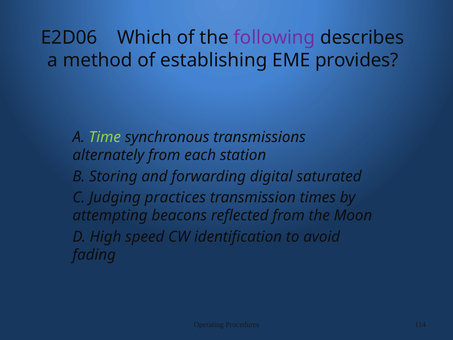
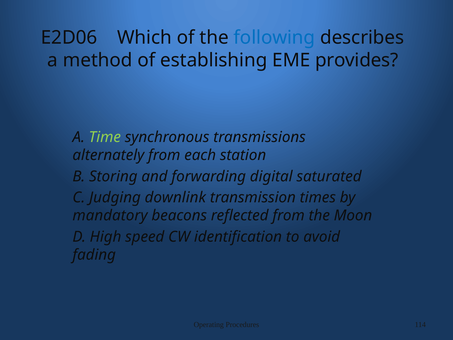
following colour: purple -> blue (274, 38)
practices: practices -> downlink (175, 197)
attempting: attempting -> mandatory (110, 215)
